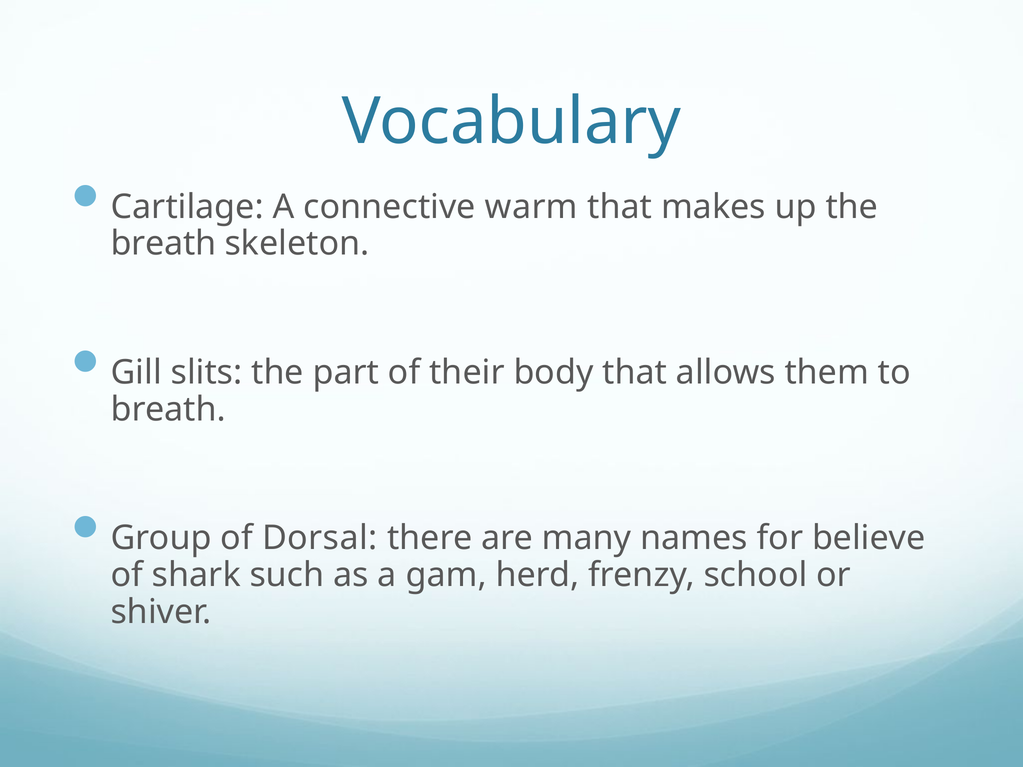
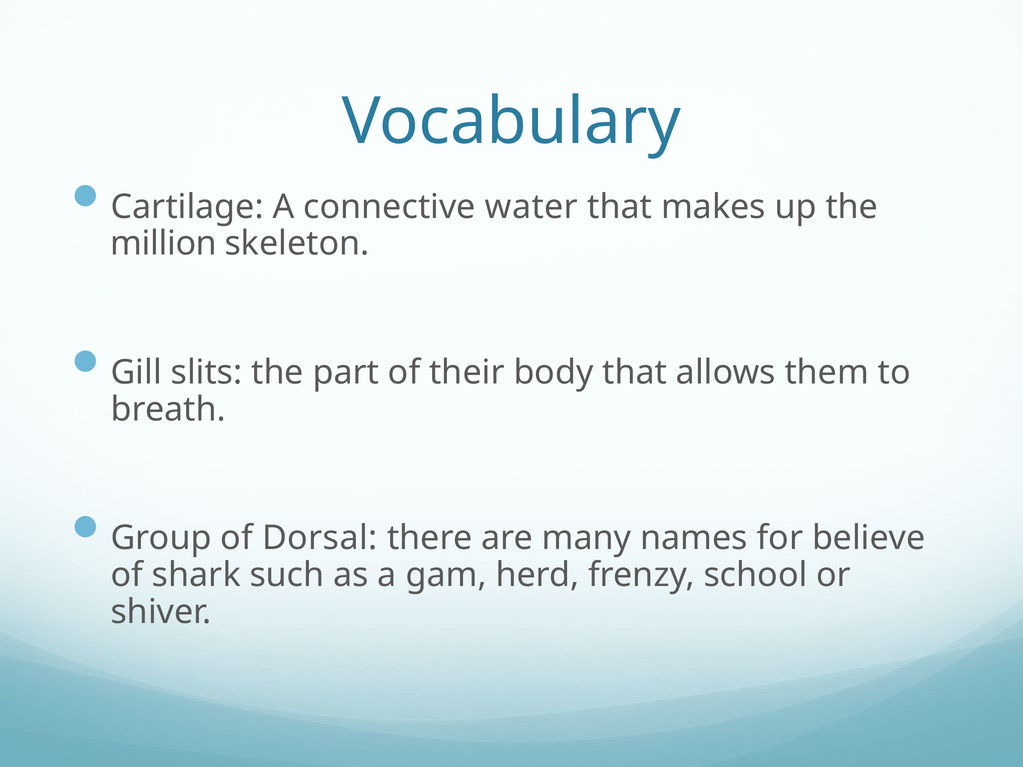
warm: warm -> water (531, 207)
breath: breath -> million (163, 244)
